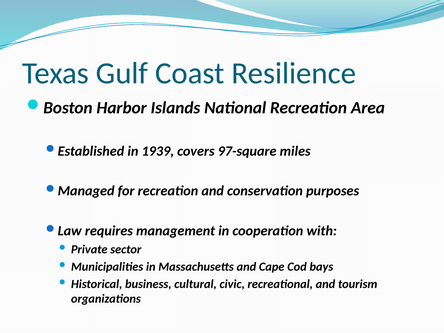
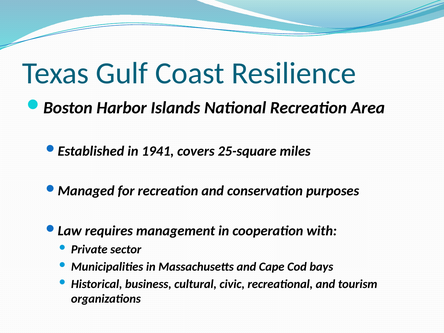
1939: 1939 -> 1941 (158, 151)
97-square: 97-square -> 25-square (247, 151)
